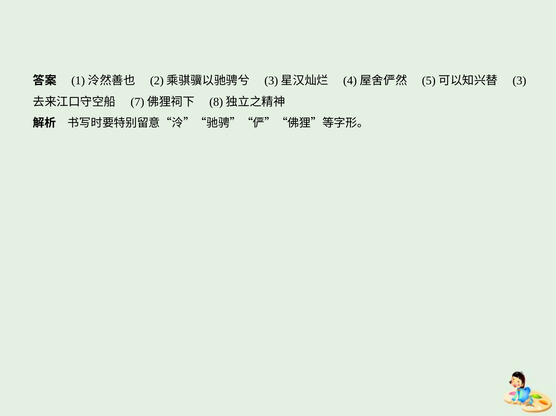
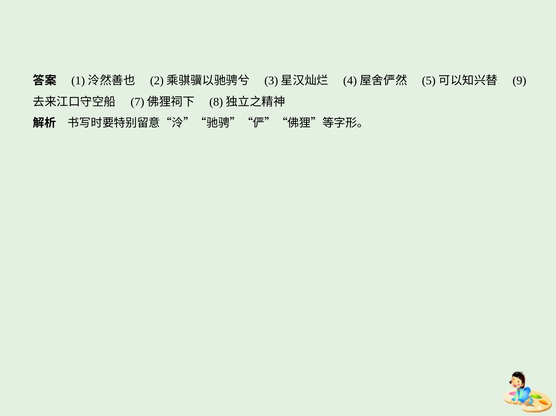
3: 3 -> 9 (519, 81)
